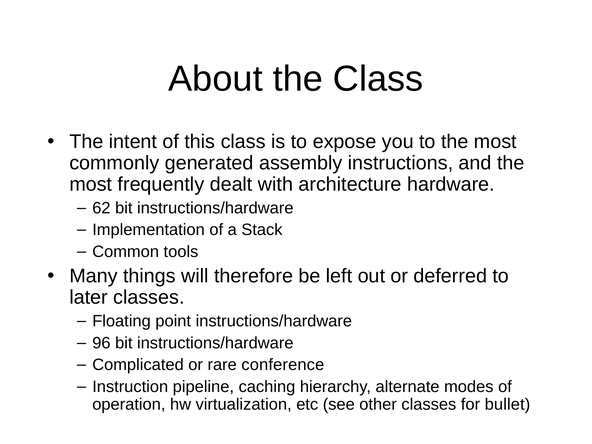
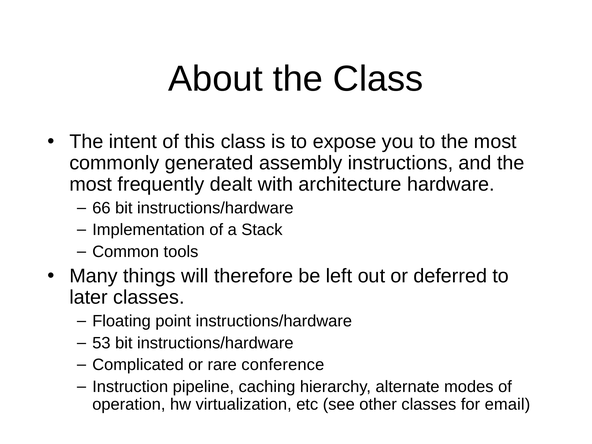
62: 62 -> 66 (101, 208)
96: 96 -> 53 (101, 343)
bullet: bullet -> email (507, 404)
